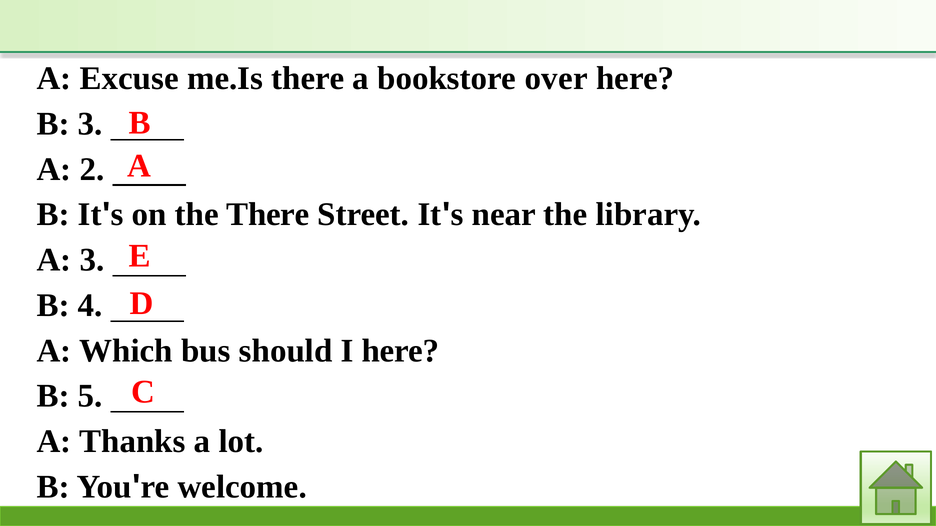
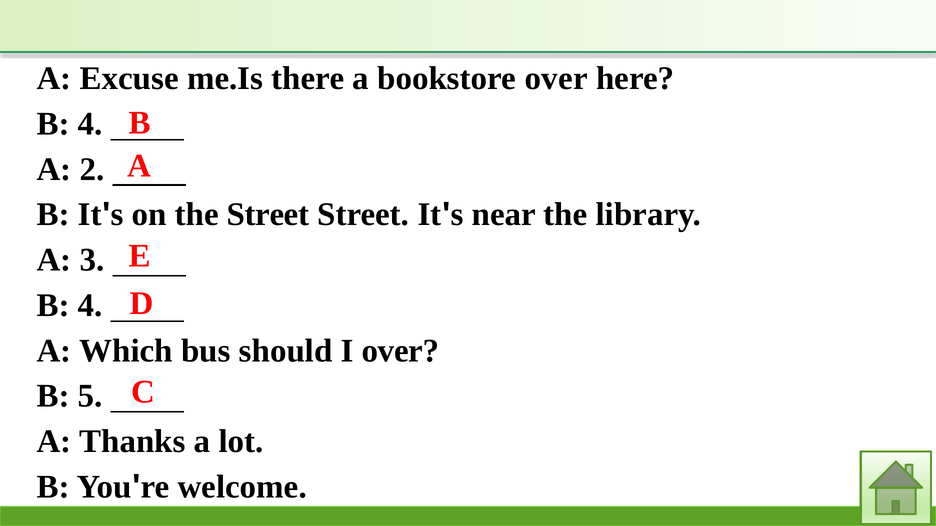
3: 3 -> 4 (90, 124)
the There: There -> Street (268, 215)
I here: here -> over (400, 351)
